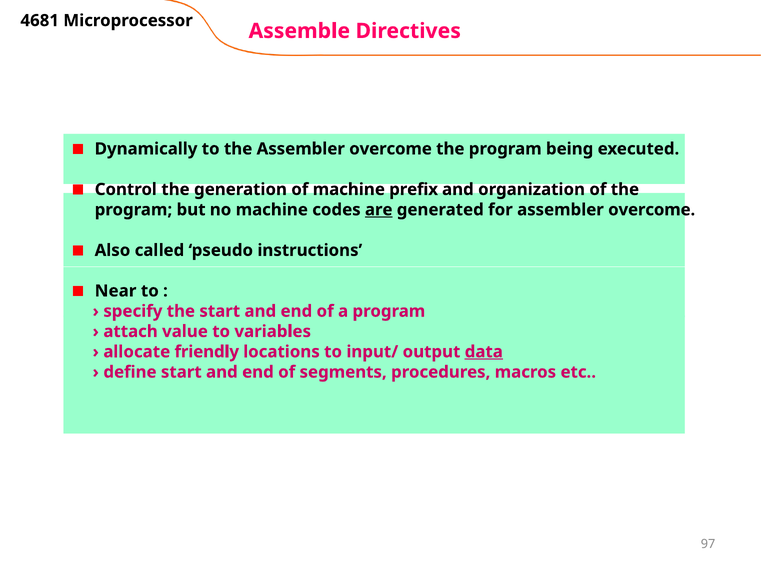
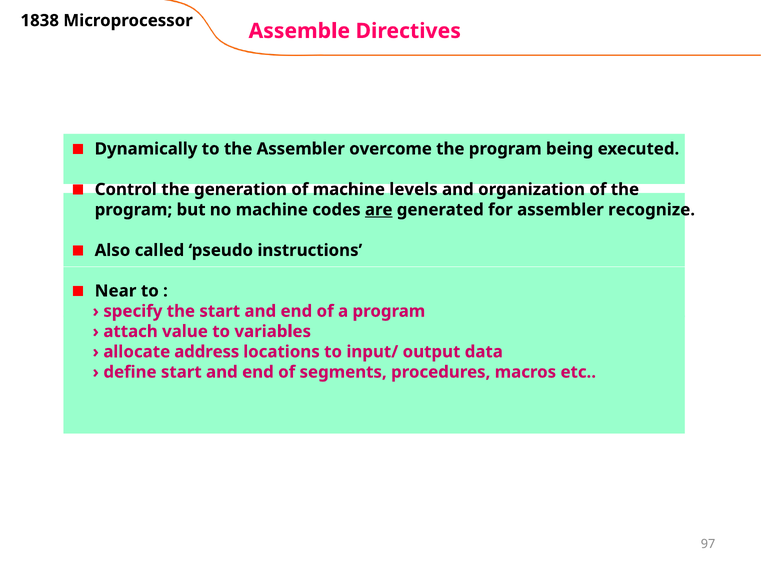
4681: 4681 -> 1838 (40, 21)
prefix: prefix -> levels (414, 189)
for assembler overcome: overcome -> recognize (652, 210)
friendly: friendly -> address (207, 352)
data underline: present -> none (484, 352)
